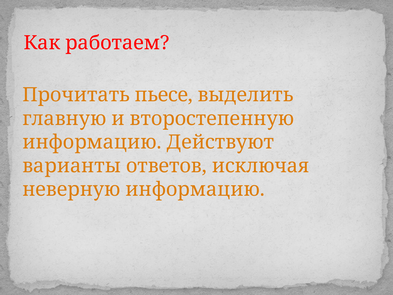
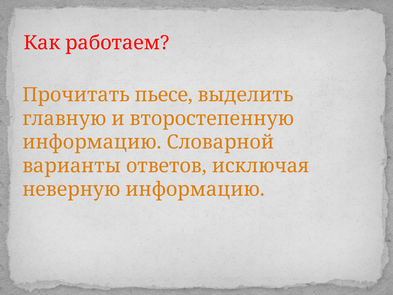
Действуют: Действуют -> Словарной (220, 142)
